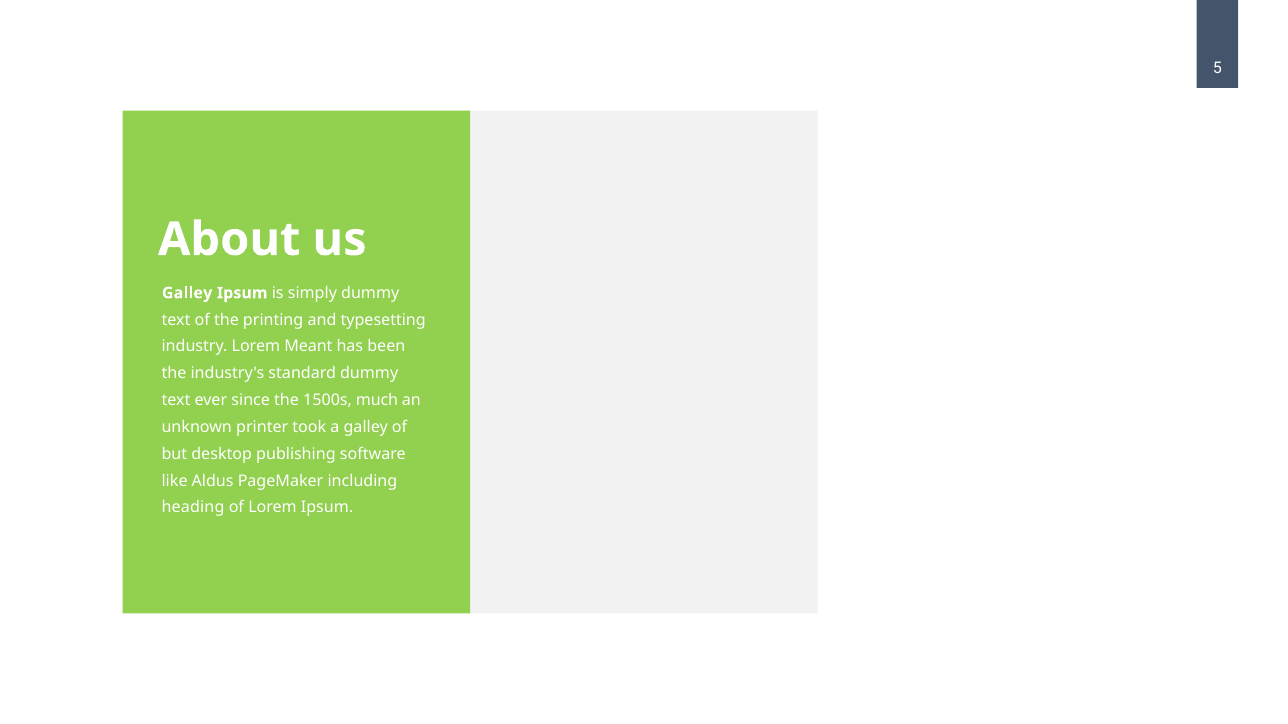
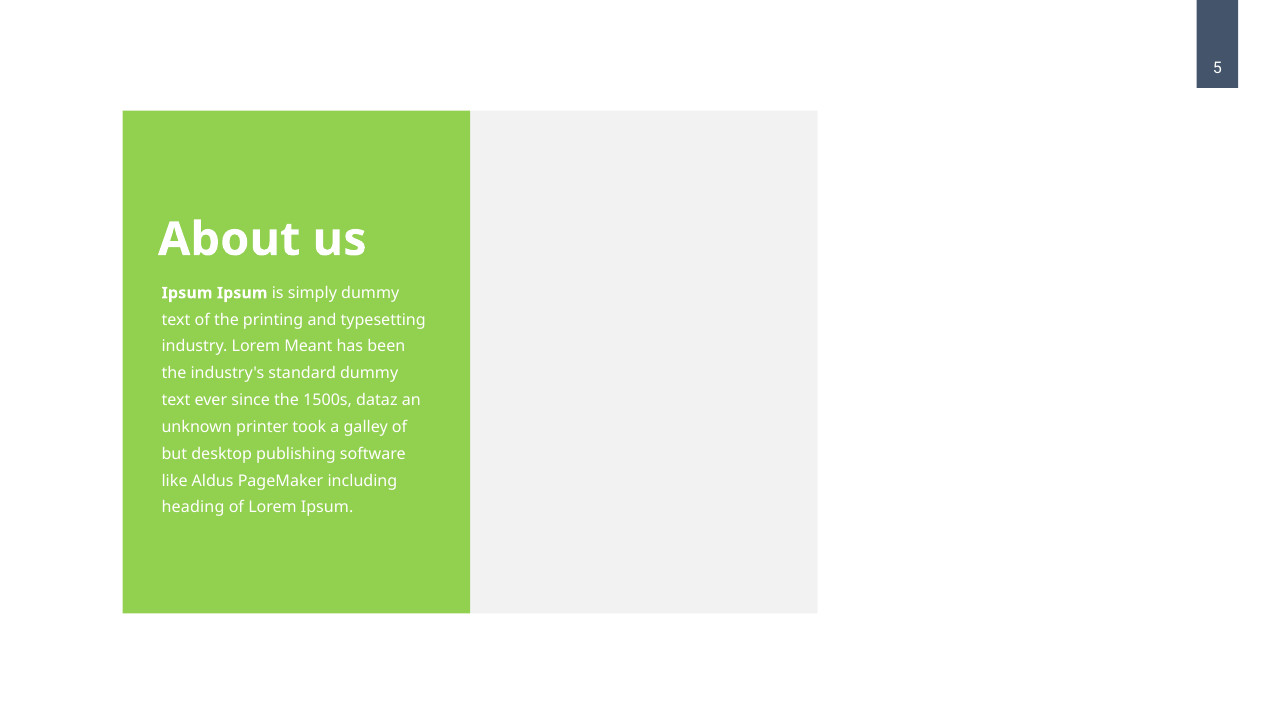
Galley: Galley -> Ipsum (187, 293)
much: much -> dataz (377, 401)
